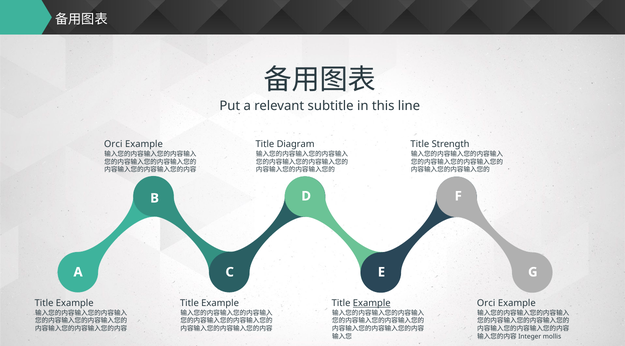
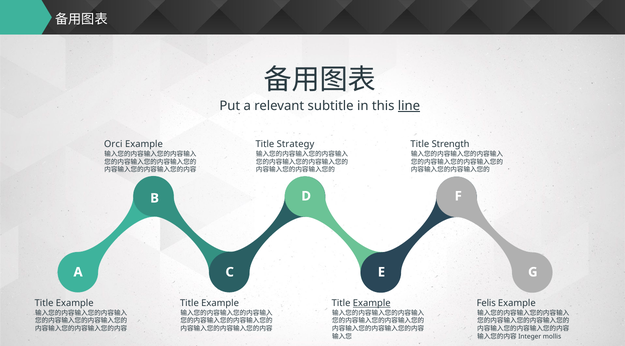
line underline: none -> present (409, 106)
Diagram: Diagram -> Strategy (296, 144)
Orci: Orci -> Felis (486, 303)
